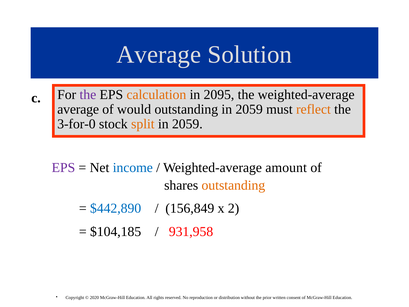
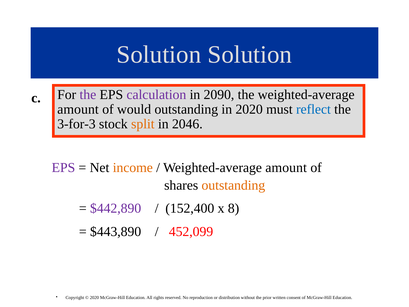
Average: Average -> Solution (159, 55)
calculation colour: orange -> purple (156, 95)
2095: 2095 -> 2090 (219, 95)
average: average -> amount (78, 109)
outstanding in 2059: 2059 -> 2020 (249, 109)
reflect colour: orange -> blue (313, 109)
3-for-0: 3-for-0 -> 3-for-3 (76, 124)
2059: 2059 -> 2046 (187, 124)
income colour: blue -> orange (133, 168)
$442,890 colour: blue -> purple (116, 208)
156,849: 156,849 -> 152,400 (190, 208)
2: 2 -> 8 (234, 208)
$104,185: $104,185 -> $443,890 (116, 232)
931,958: 931,958 -> 452,099 (191, 232)
